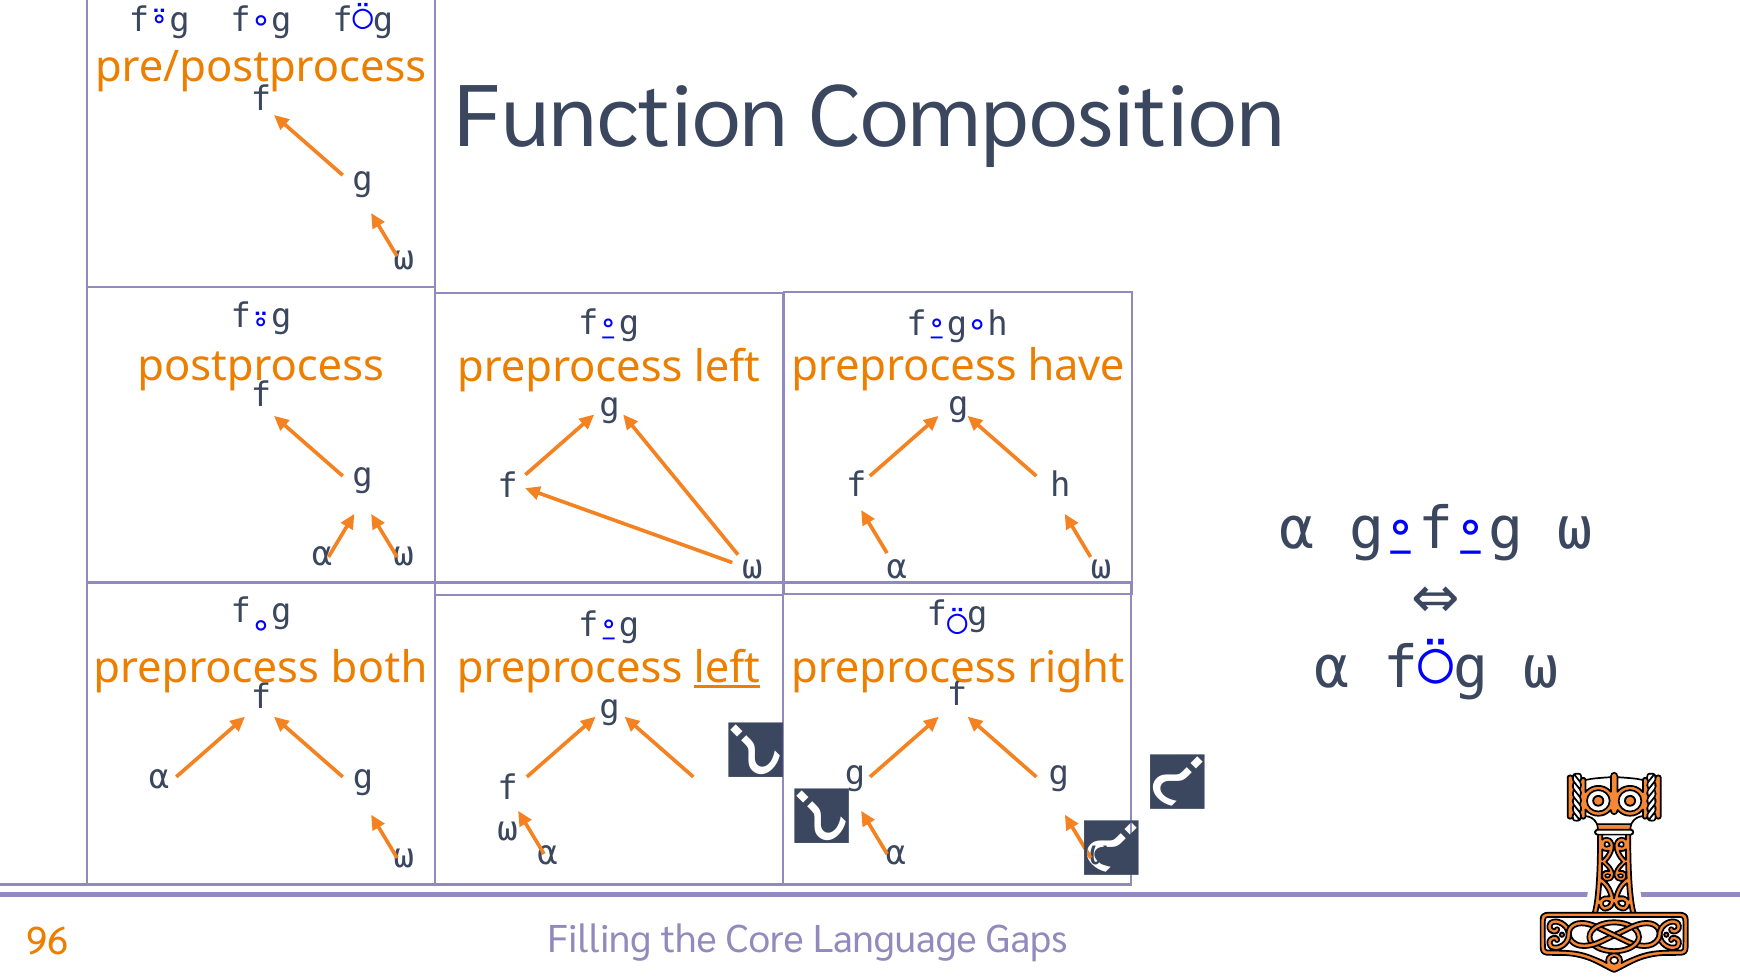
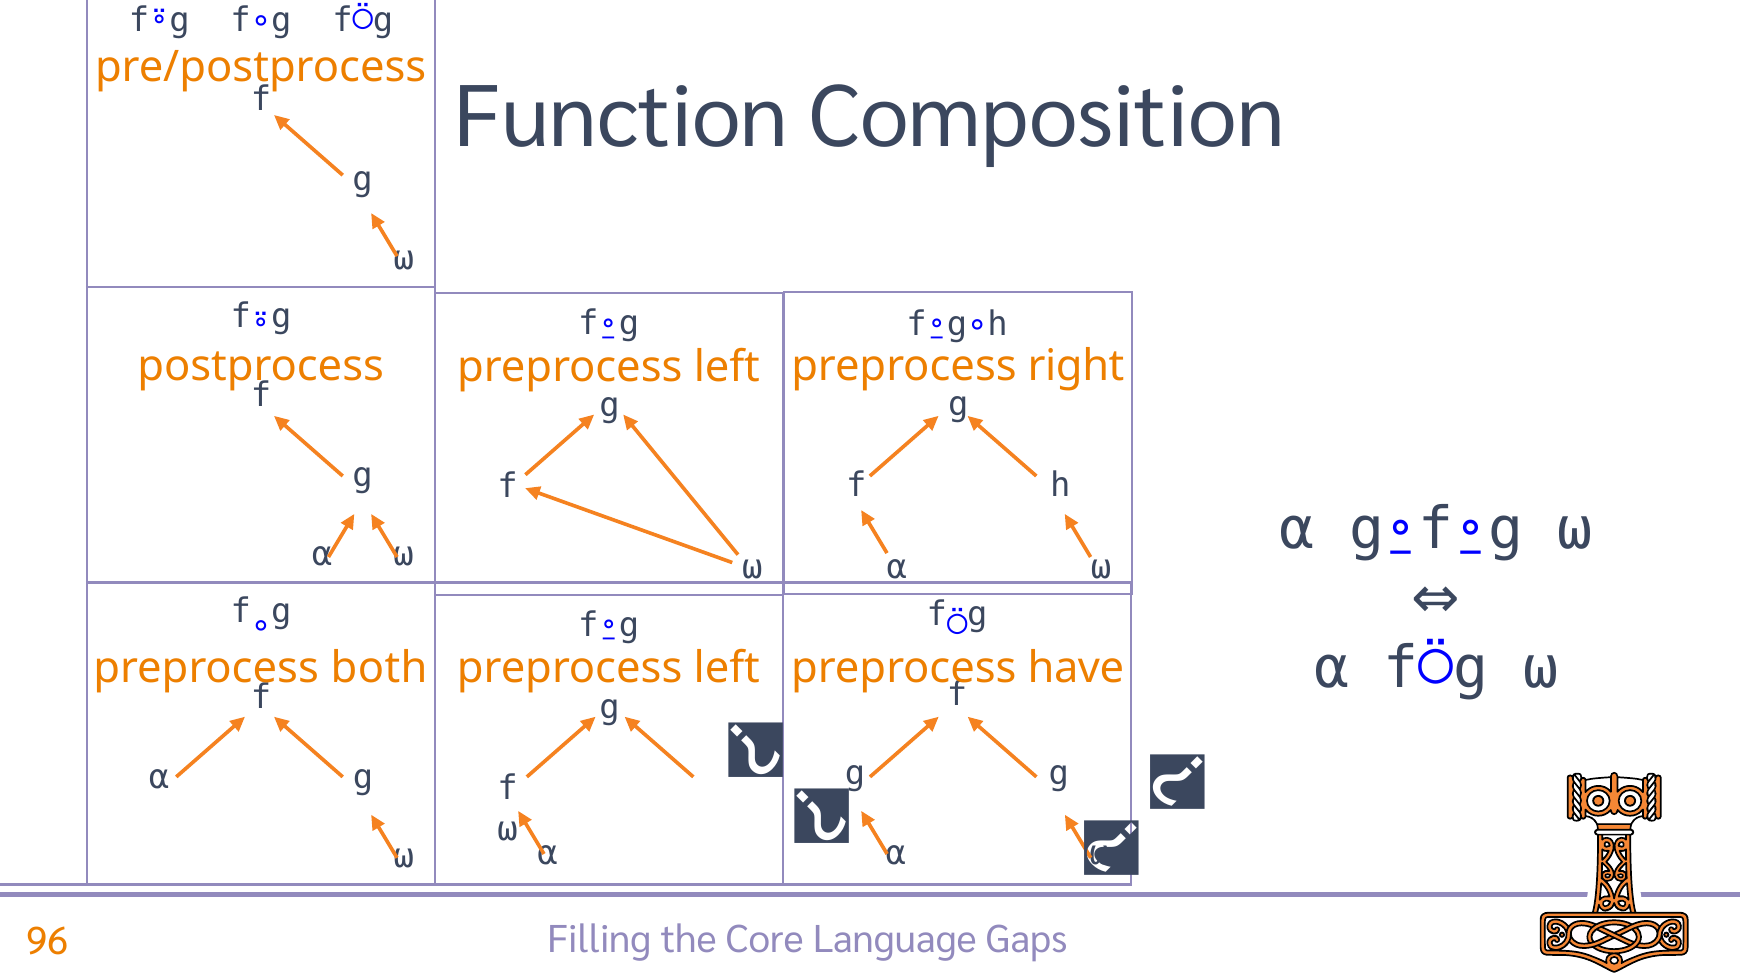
have: have -> right (1076, 366)
left underline: present -> none (727, 668)
right: right -> have (1076, 668)
